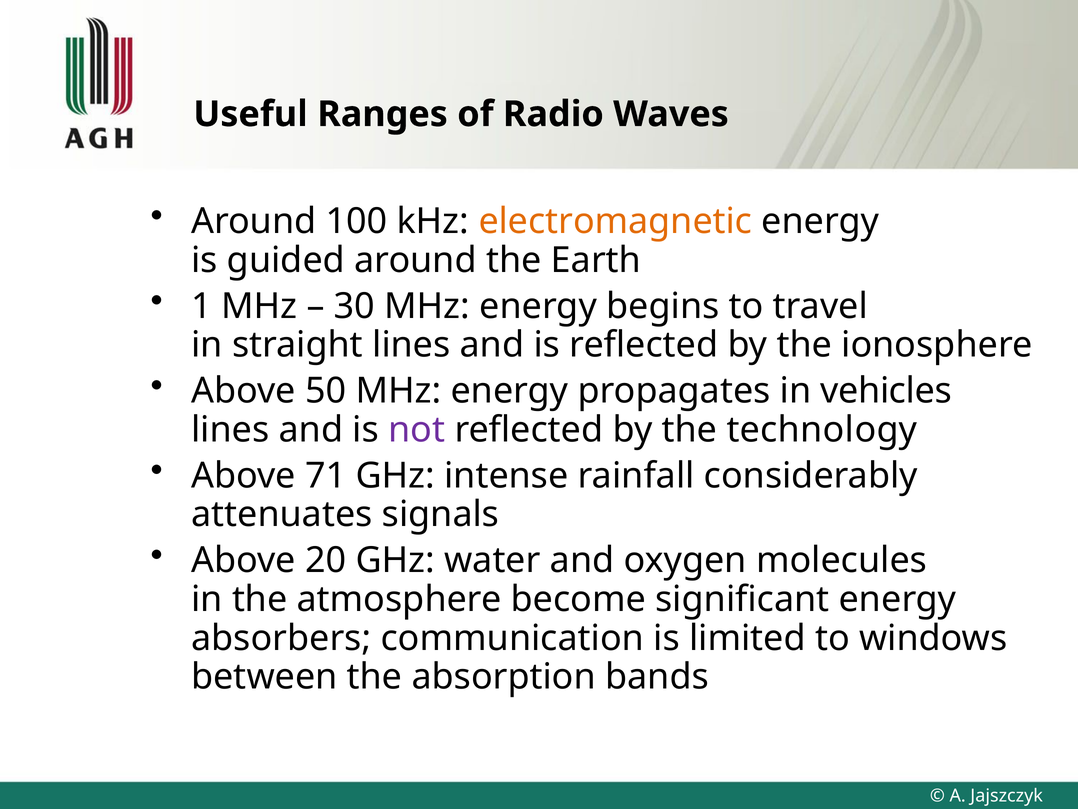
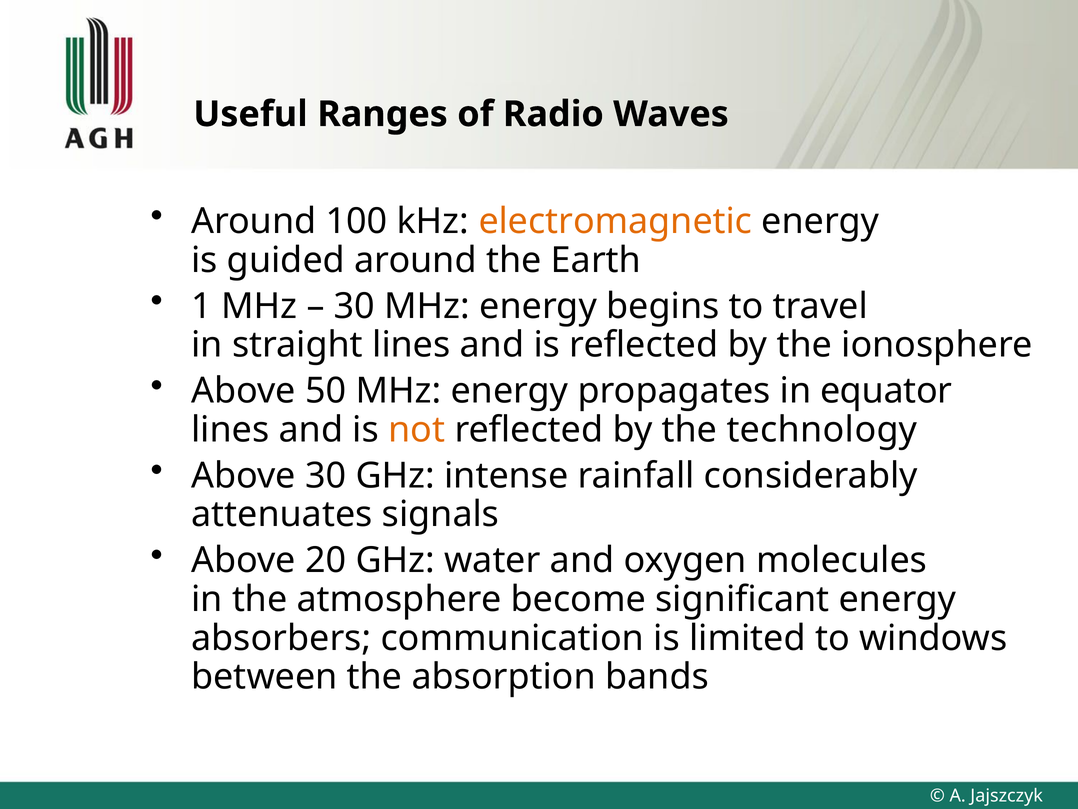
vehicles: vehicles -> equator (886, 391)
not colour: purple -> orange (417, 430)
Above 71: 71 -> 30 (326, 475)
